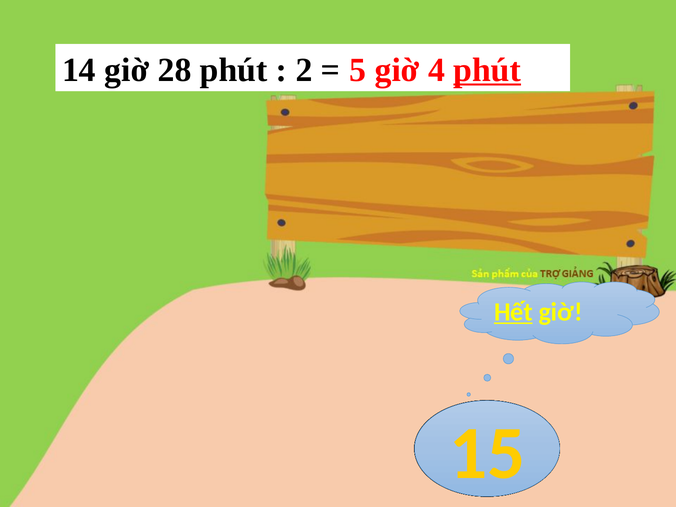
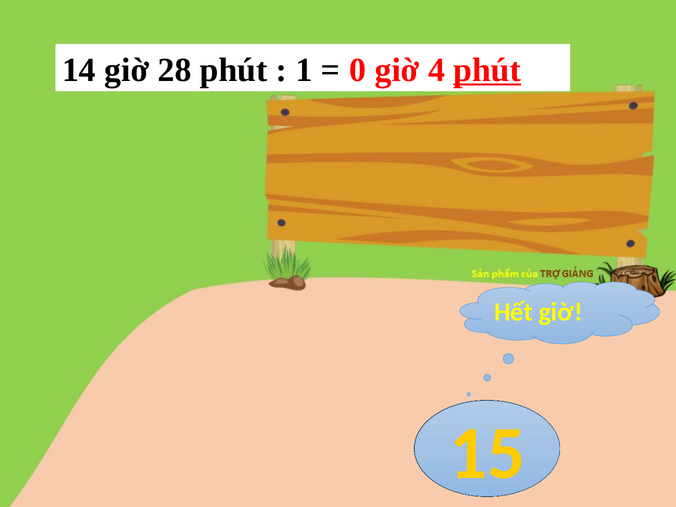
2: 2 -> 1 (304, 70)
5: 5 -> 0 (358, 70)
Hết underline: present -> none (513, 312)
